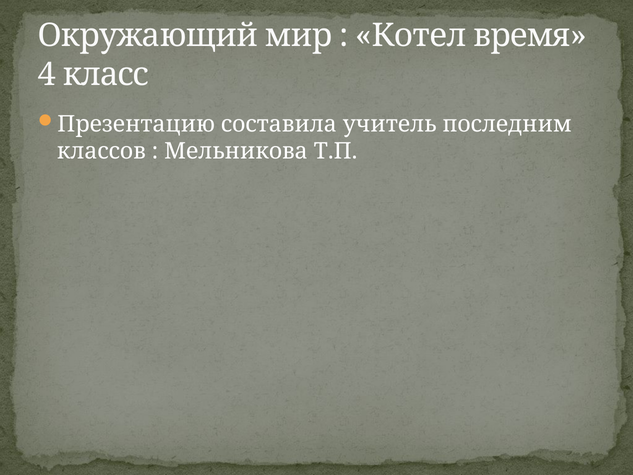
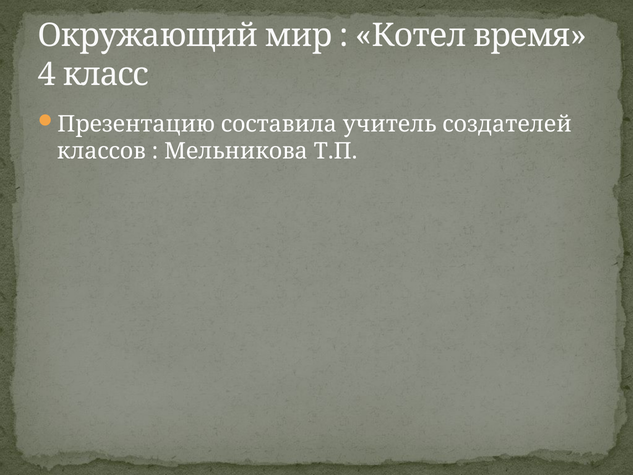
последним: последним -> создателей (507, 124)
